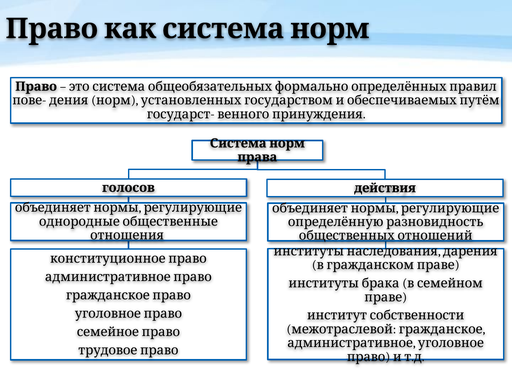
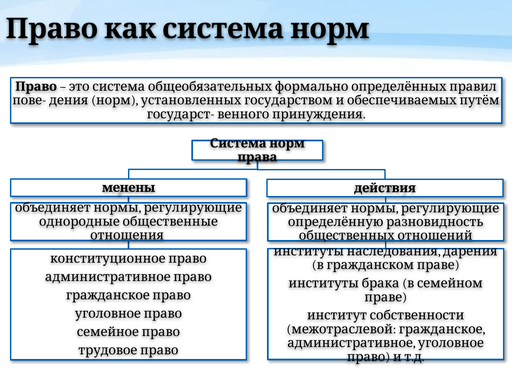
голосов: голосов -> менены (129, 188)
